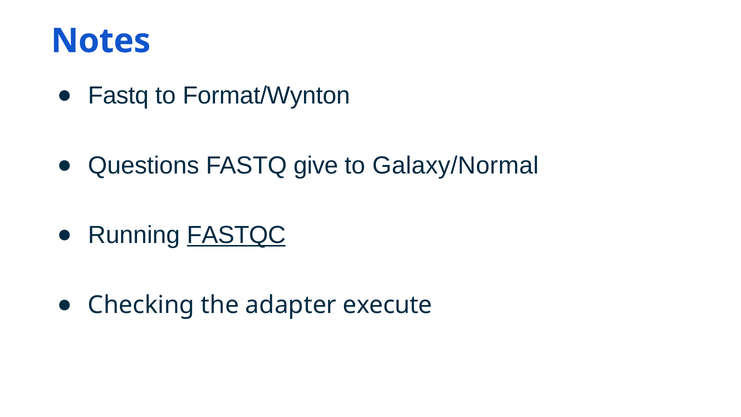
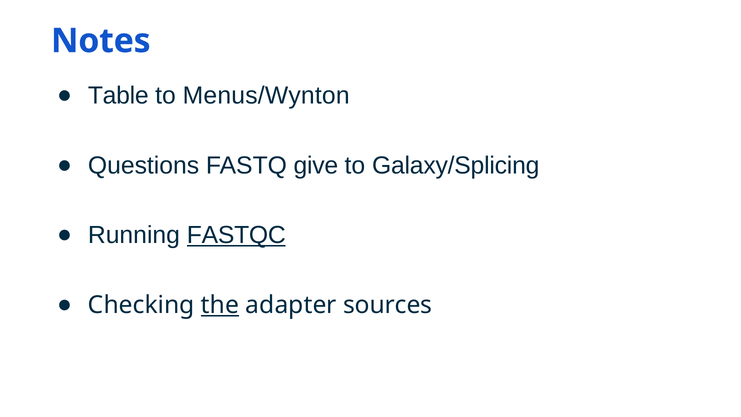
Fastq: Fastq -> Table (118, 96)
Format/Wynton: Format/Wynton -> Menus/Wynton (266, 96)
Galaxy/Normal: Galaxy/Normal -> Galaxy/Splicing (456, 165)
the underline: none -> present (220, 305)
execute: execute -> sources (388, 305)
